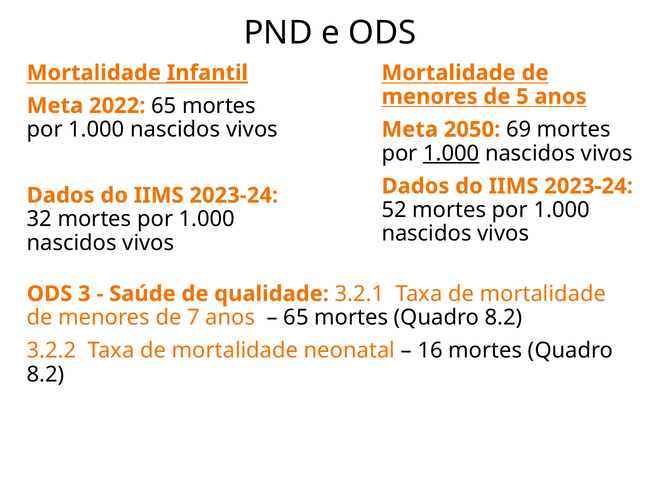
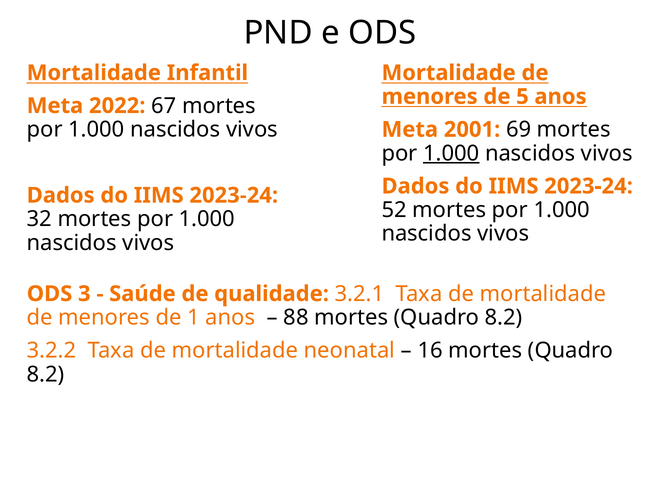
Infantil underline: present -> none (207, 73)
2022 65: 65 -> 67 (164, 106)
2050: 2050 -> 2001 (472, 130)
7: 7 -> 1 (193, 318)
65: 65 -> 88 (296, 318)
